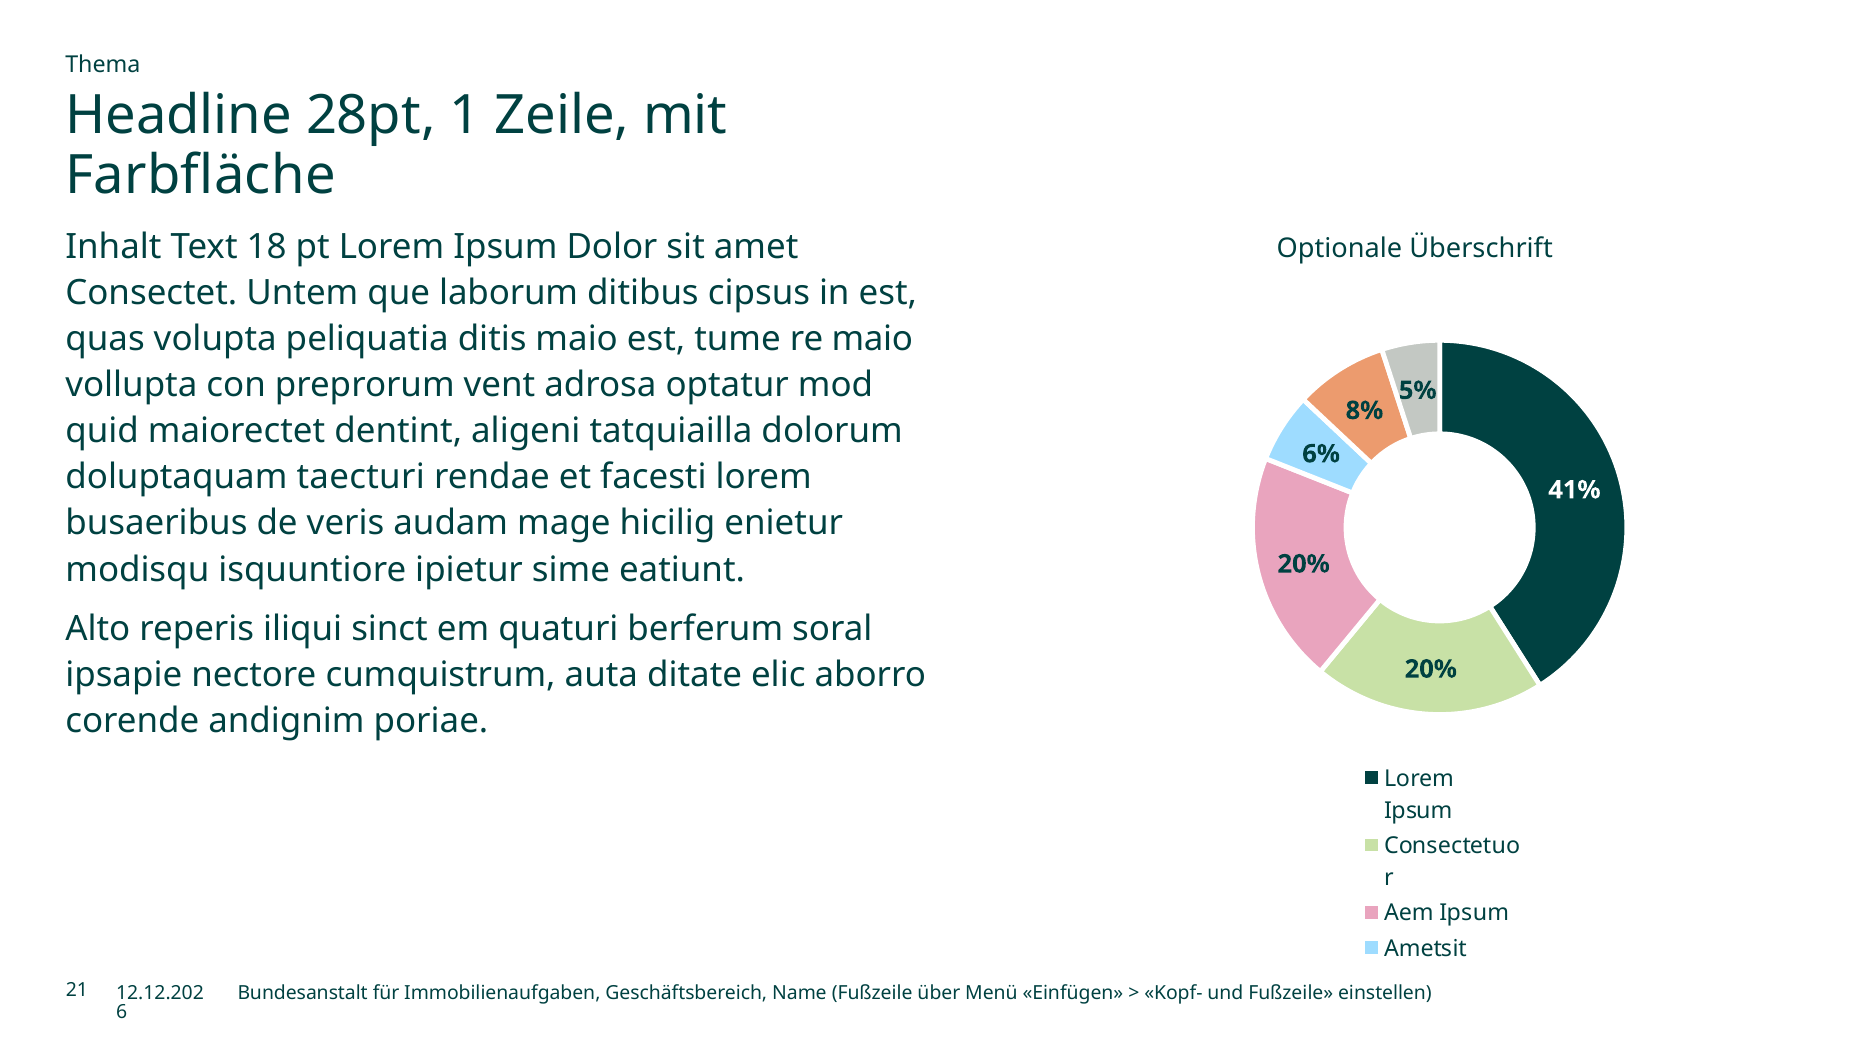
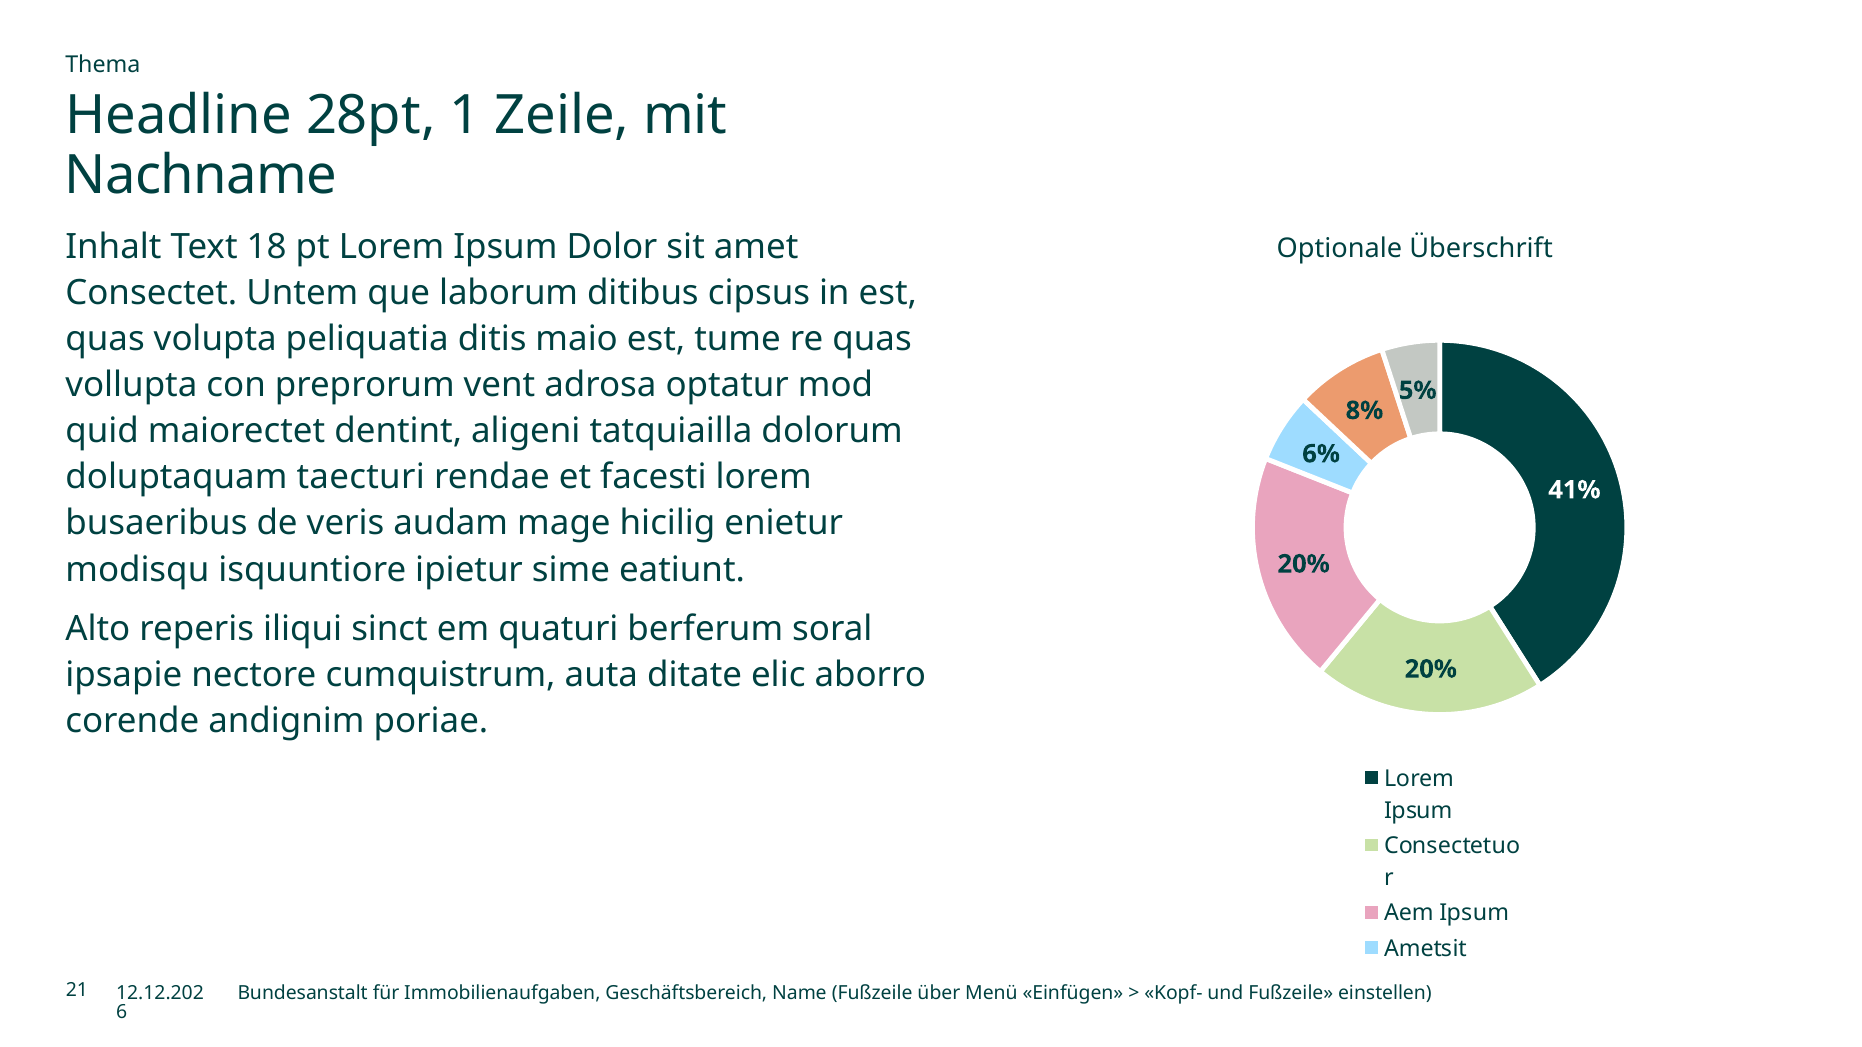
Farbfläche: Farbfläche -> Nachname (201, 175)
re maio: maio -> quas (872, 339)
